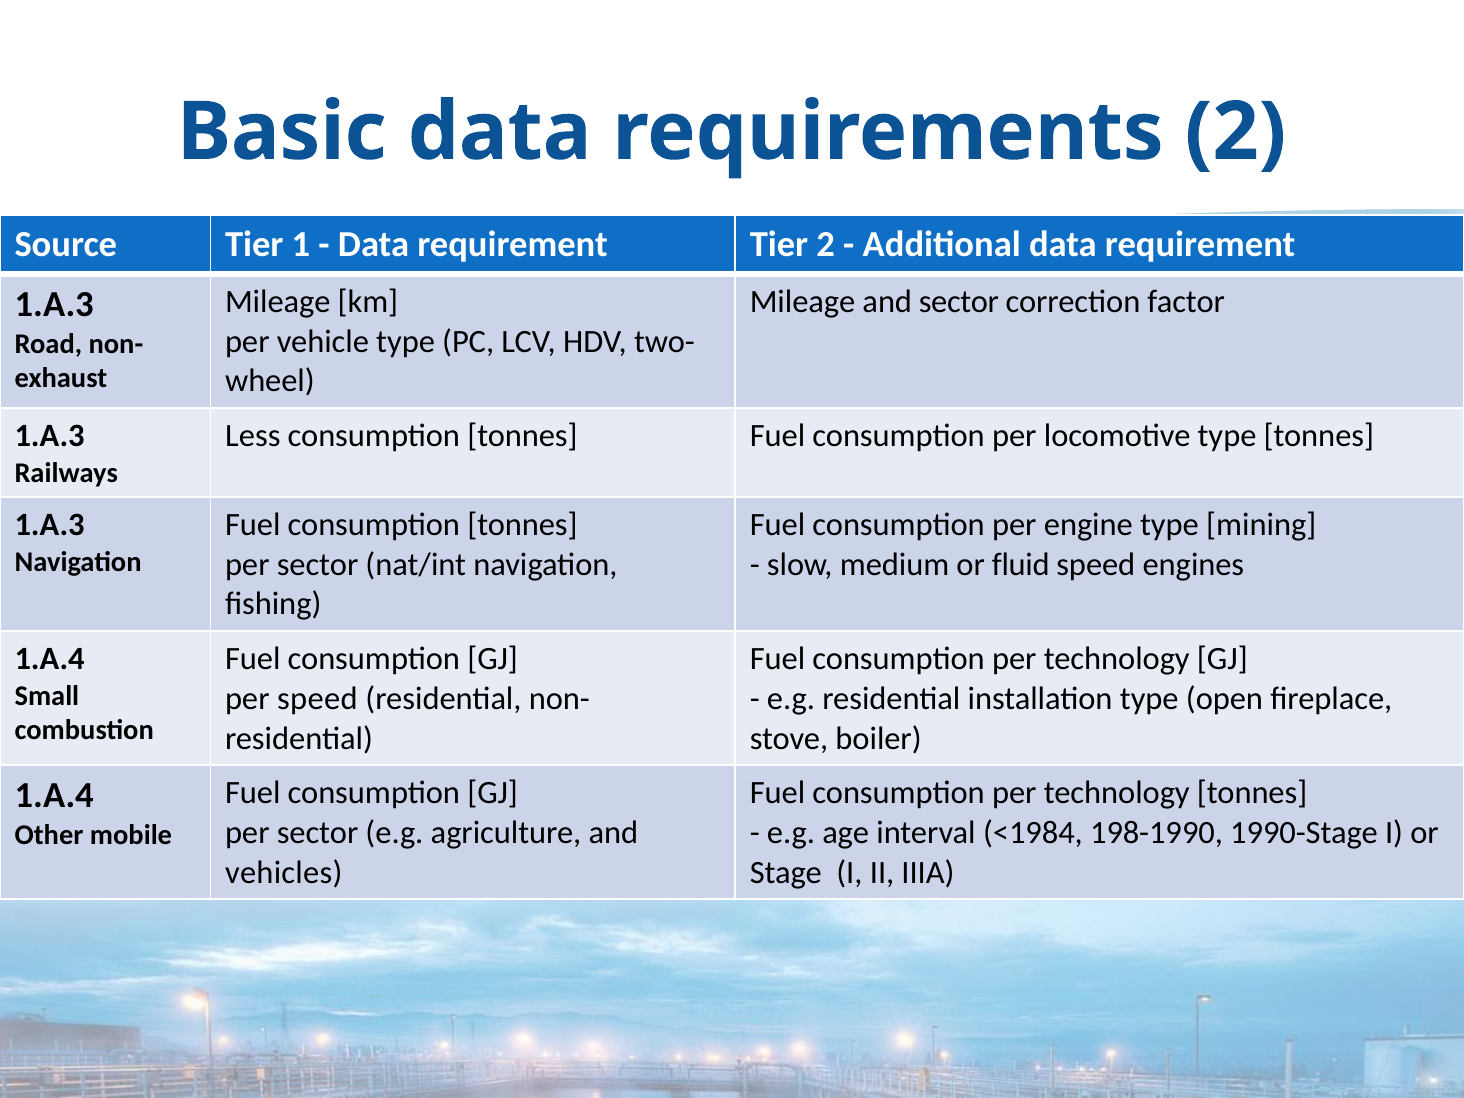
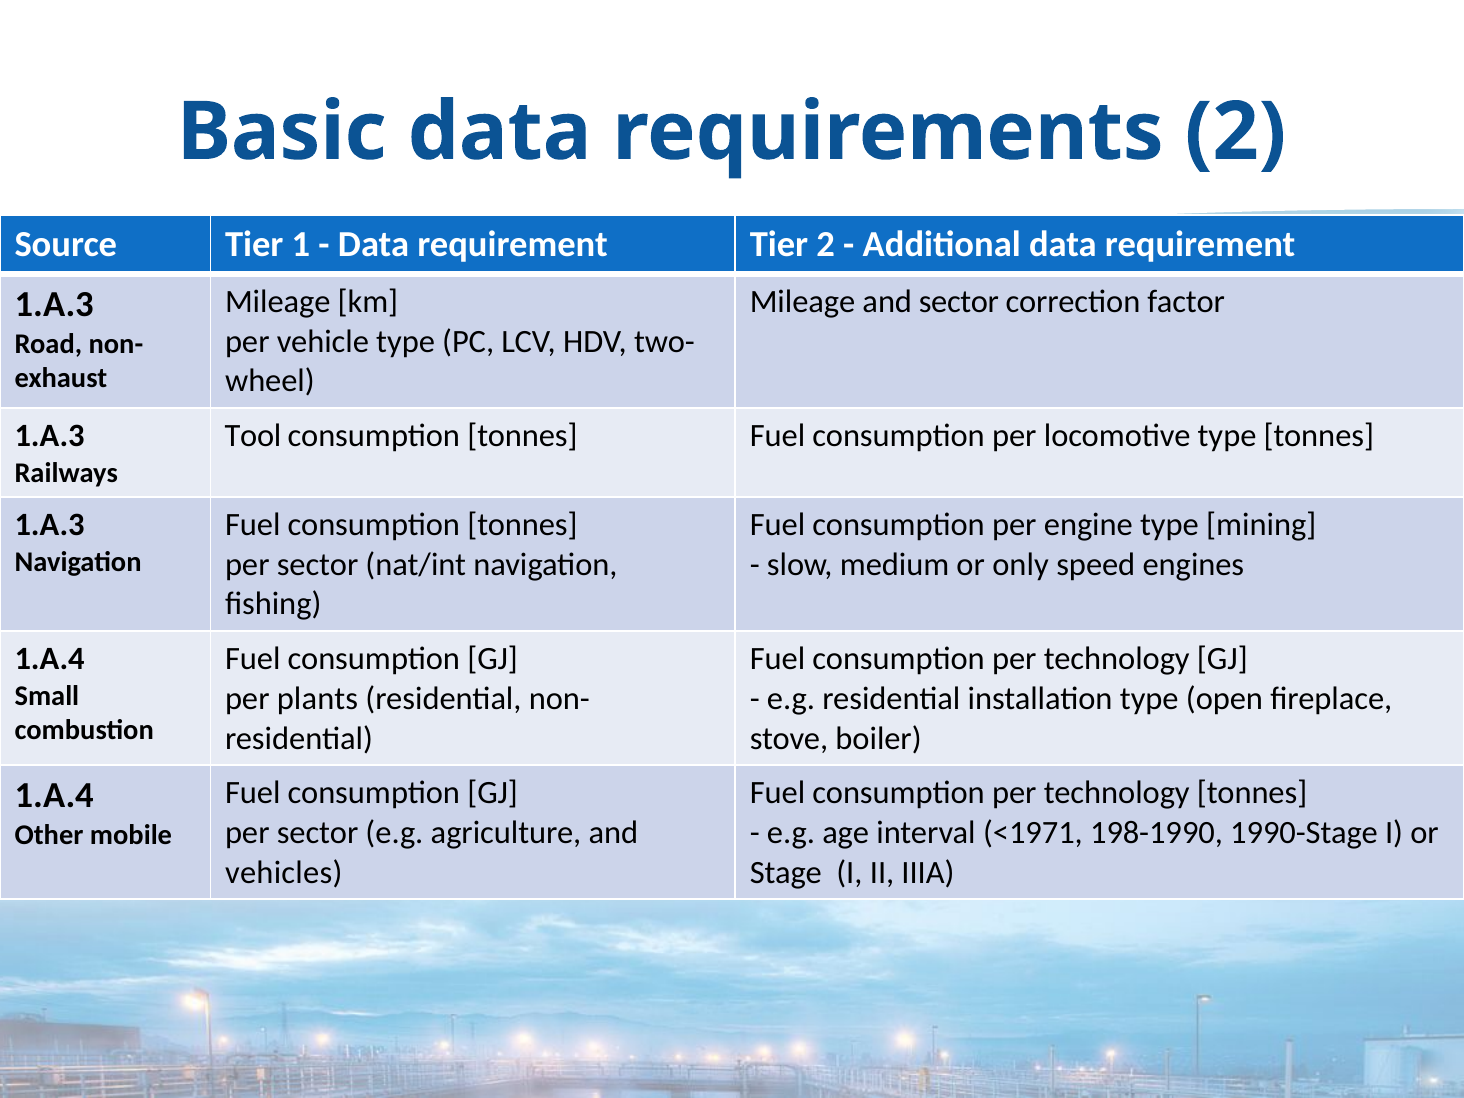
Less: Less -> Tool (253, 436)
fluid: fluid -> only (1021, 564)
per speed: speed -> plants (317, 699)
<1984: <1984 -> <1971 (1033, 833)
